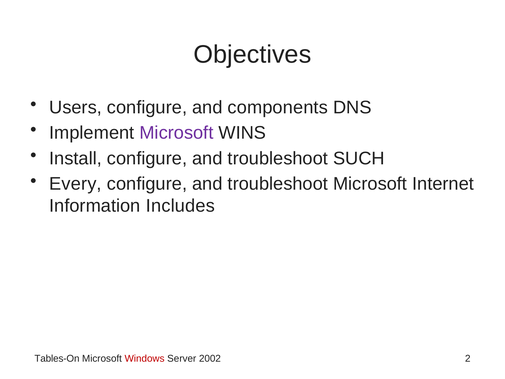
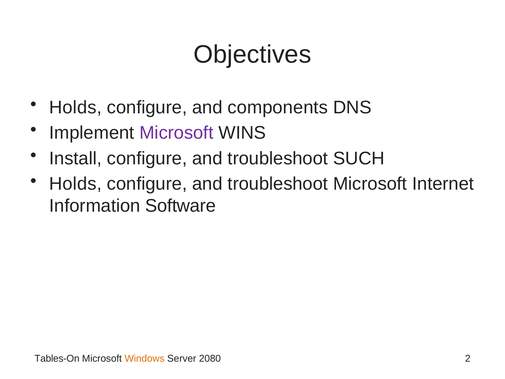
Users: Users -> Holds (75, 107)
Every: Every -> Holds (75, 184)
Includes: Includes -> Software (181, 206)
Windows colour: red -> orange (145, 358)
2002: 2002 -> 2080 (210, 358)
